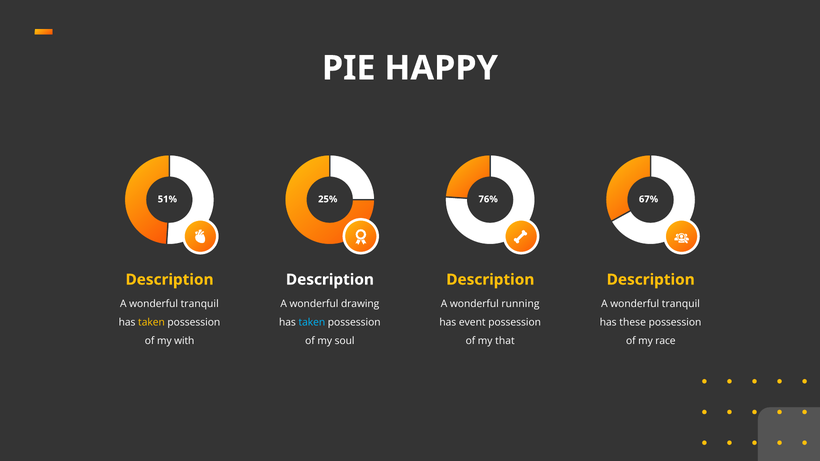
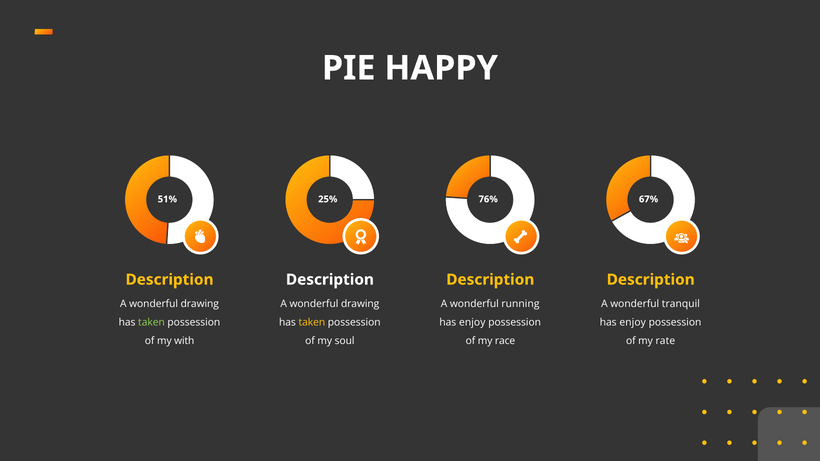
tranquil: tranquil -> drawing (200, 304)
taken colour: yellow -> light green (151, 323)
taken colour: light blue -> yellow (312, 323)
event: event -> enjoy (472, 323)
these: these -> enjoy (633, 323)
that: that -> race (505, 341)
race: race -> rate (665, 341)
